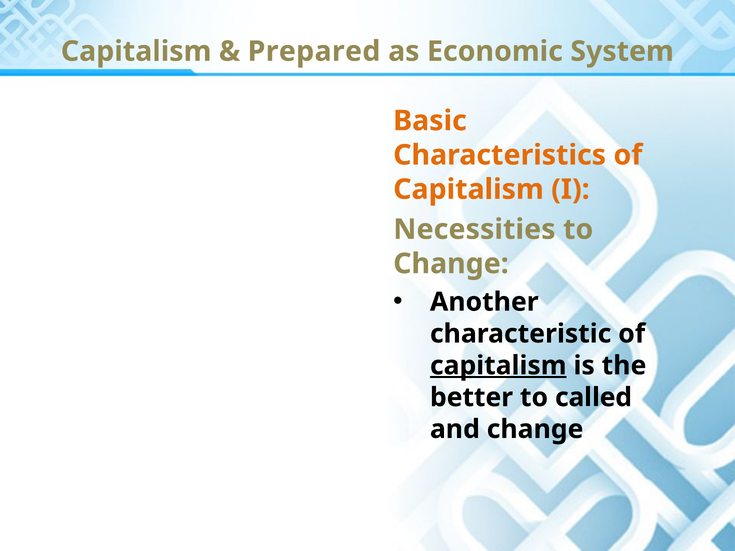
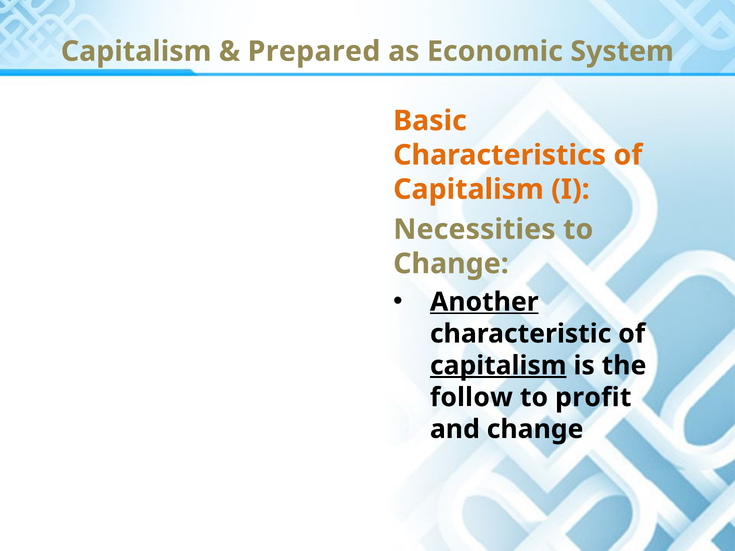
Another underline: none -> present (484, 302)
better: better -> follow (471, 398)
called: called -> profit (593, 398)
